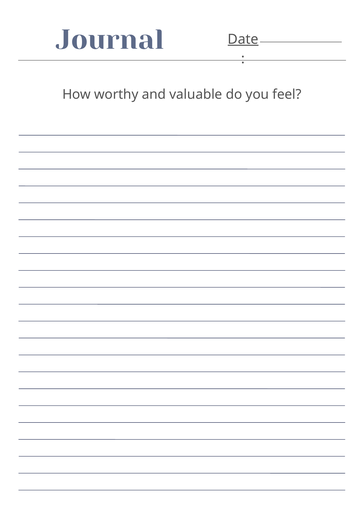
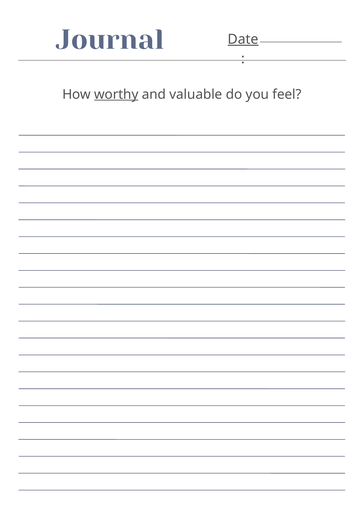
worthy underline: none -> present (116, 94)
